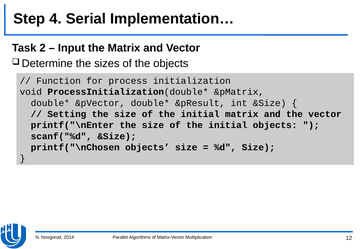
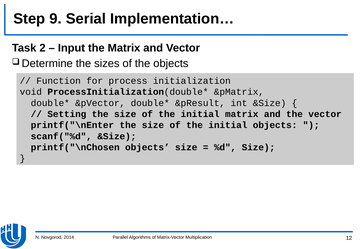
4: 4 -> 9 (55, 19)
